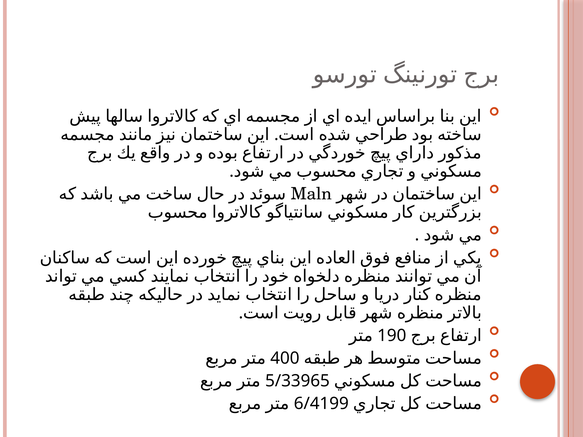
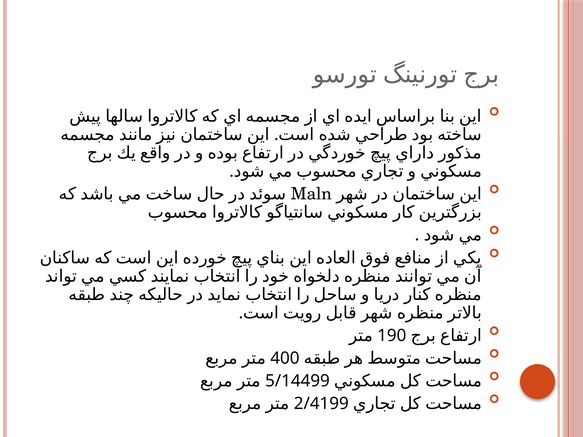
5/33965: 5/33965 -> 5/14499 (297, 381)
6/4199: 6/4199 -> 2/4199 (321, 404)
